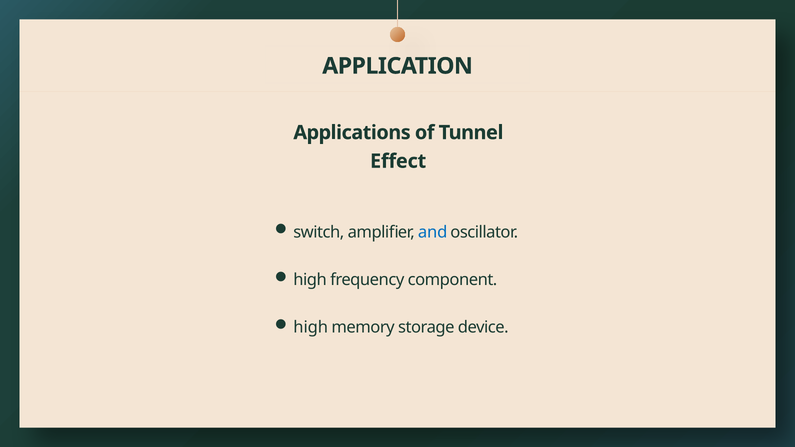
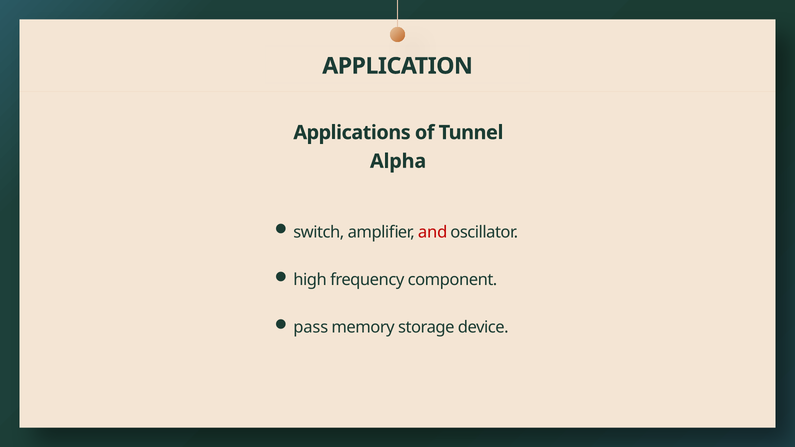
Effect: Effect -> Alpha (398, 161)
and colour: blue -> red (433, 232)
high: high -> pass (311, 328)
